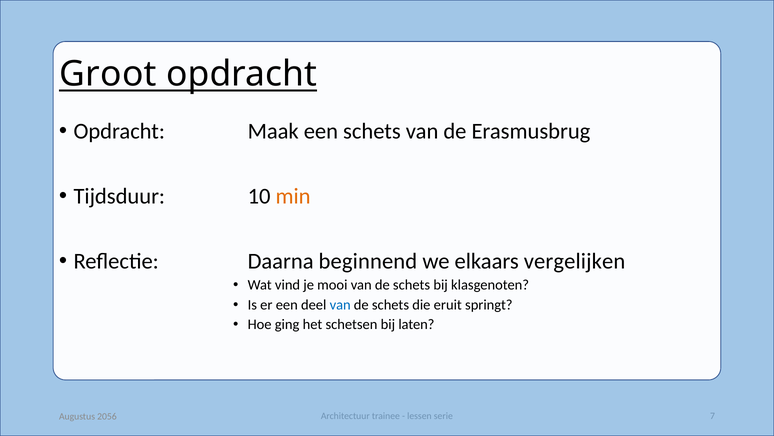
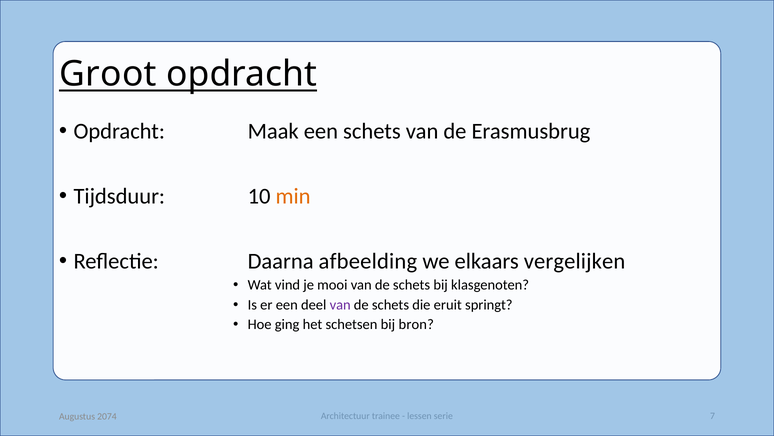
beginnend: beginnend -> afbeelding (368, 261)
van colour: blue -> purple (340, 304)
laten: laten -> bron (416, 324)
2056: 2056 -> 2074 (107, 416)
